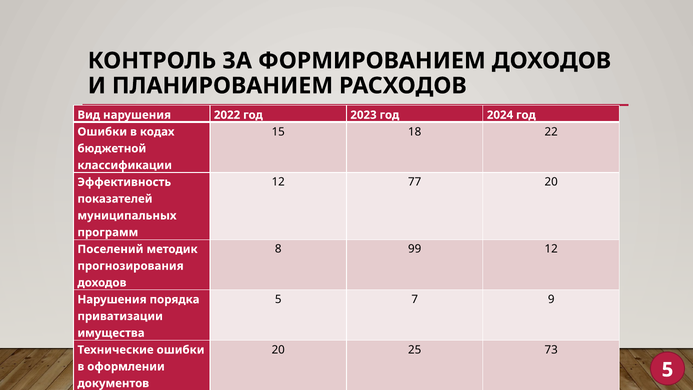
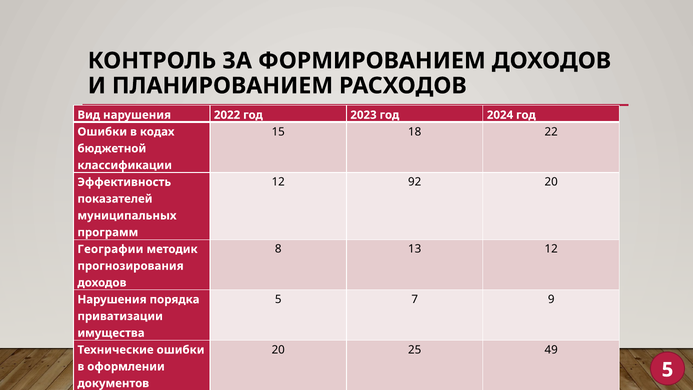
77: 77 -> 92 (415, 182)
99: 99 -> 13 (415, 249)
Поселений: Поселений -> Географии (110, 249)
73: 73 -> 49 (551, 350)
